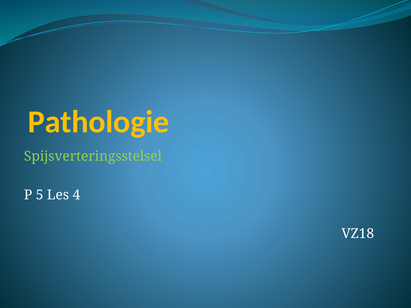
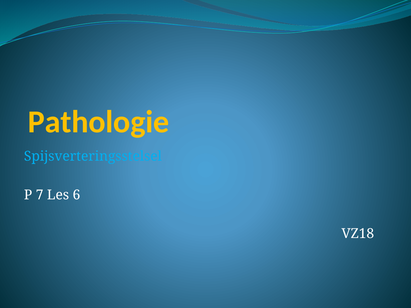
Spijsverteringsstelsel colour: light green -> light blue (93, 156)
5: 5 -> 7 (40, 195)
4: 4 -> 6 (76, 195)
